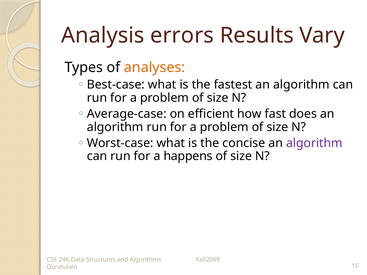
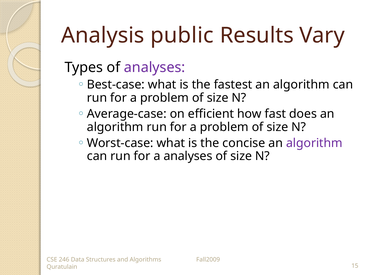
errors: errors -> public (182, 35)
analyses colour: orange -> purple (155, 68)
a happens: happens -> analyses (188, 156)
